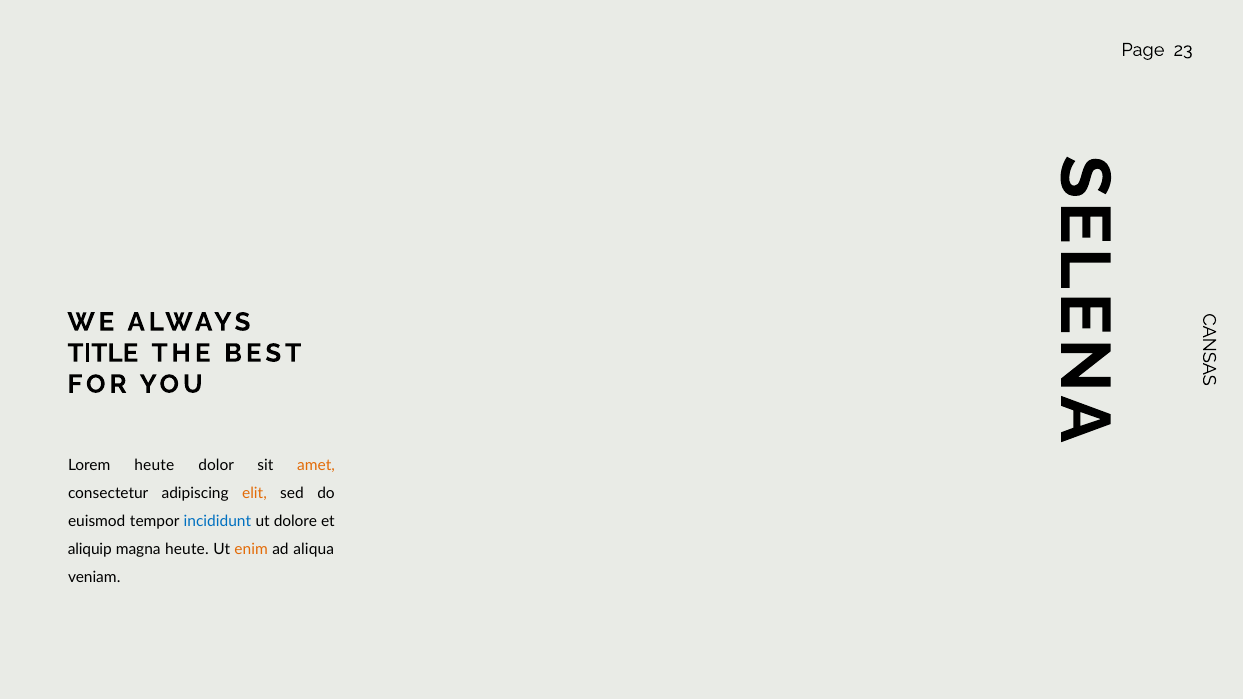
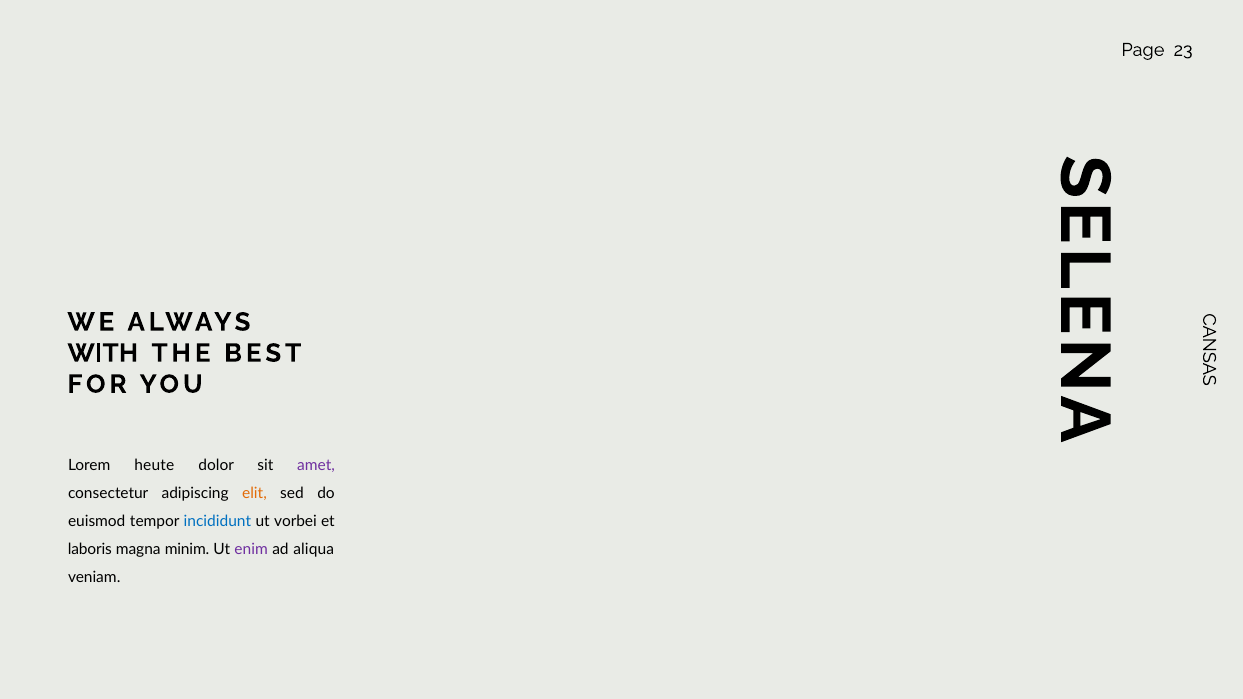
TITLE: TITLE -> WITH (103, 353)
amet colour: orange -> purple (316, 466)
dolore: dolore -> vorbei (295, 522)
aliquip: aliquip -> laboris (90, 550)
magna heute: heute -> minim (187, 550)
enim colour: orange -> purple (251, 550)
